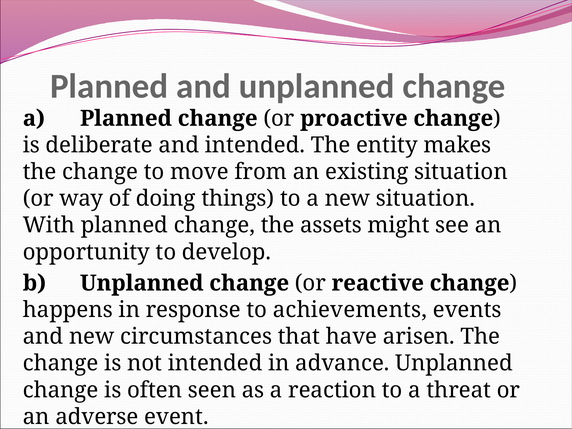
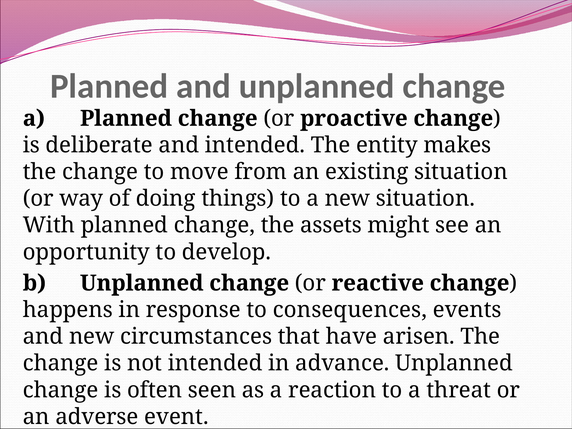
achievements: achievements -> consequences (350, 310)
